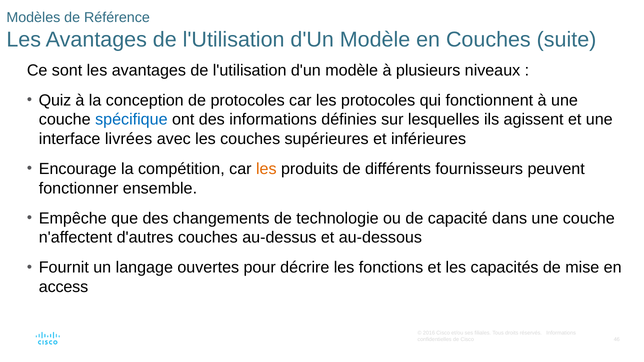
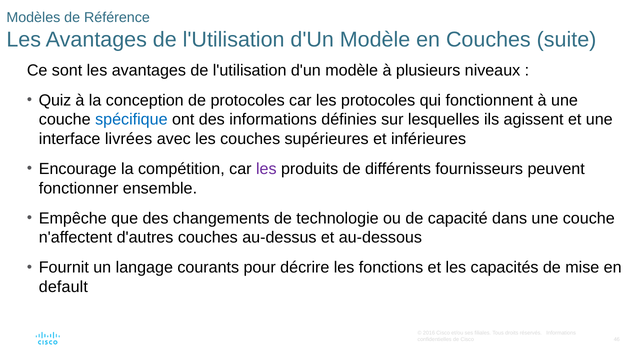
les colour: orange -> purple (266, 169)
ouvertes: ouvertes -> courants (208, 268)
access: access -> default (63, 287)
